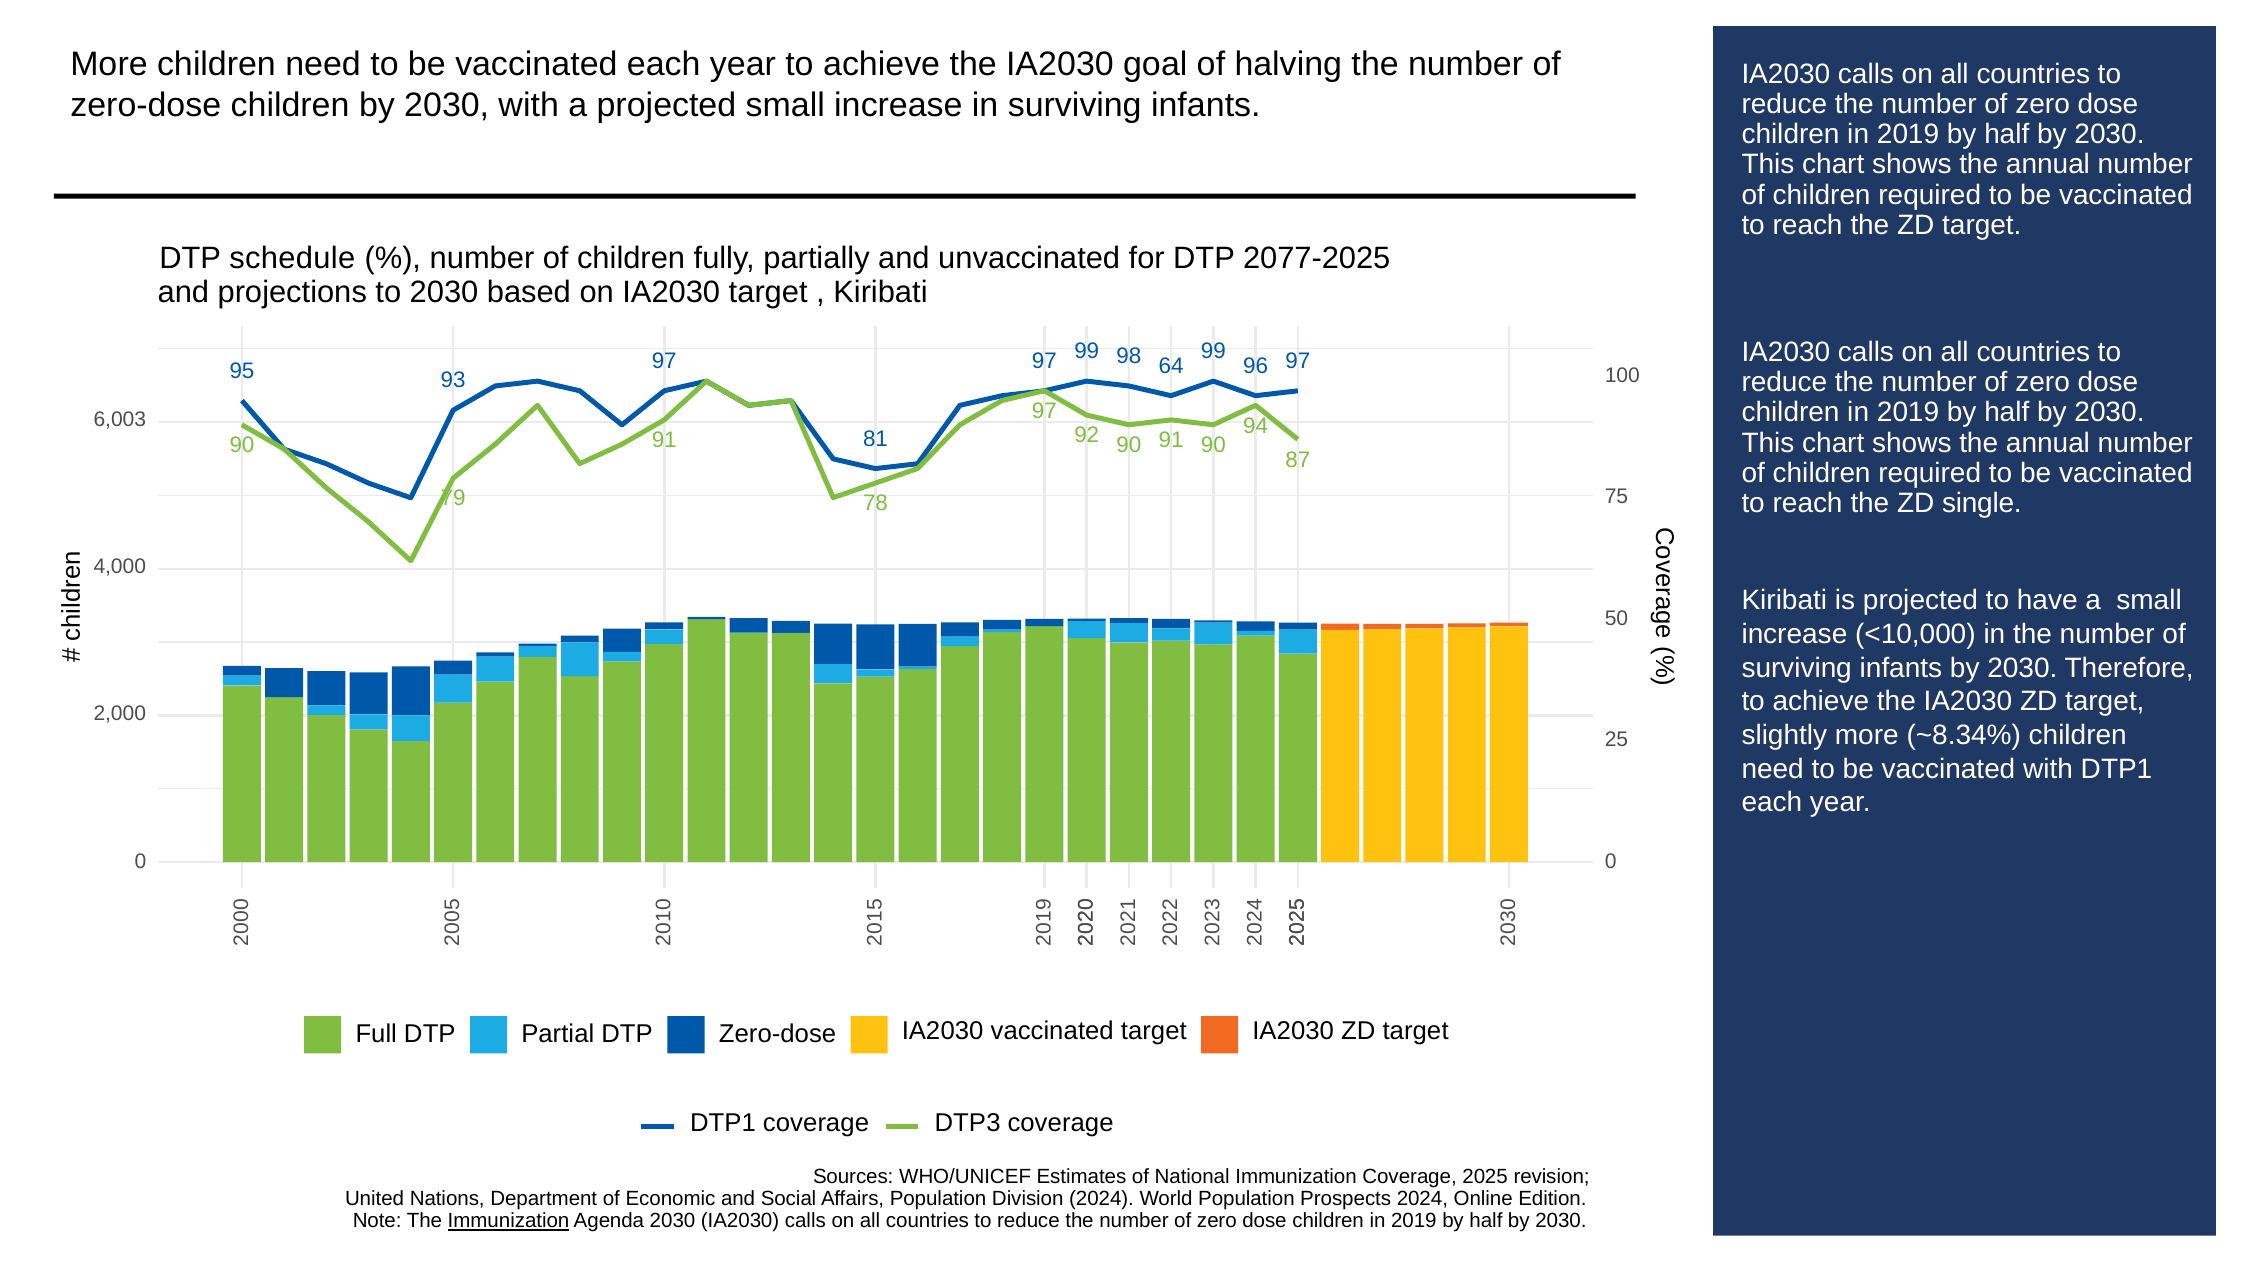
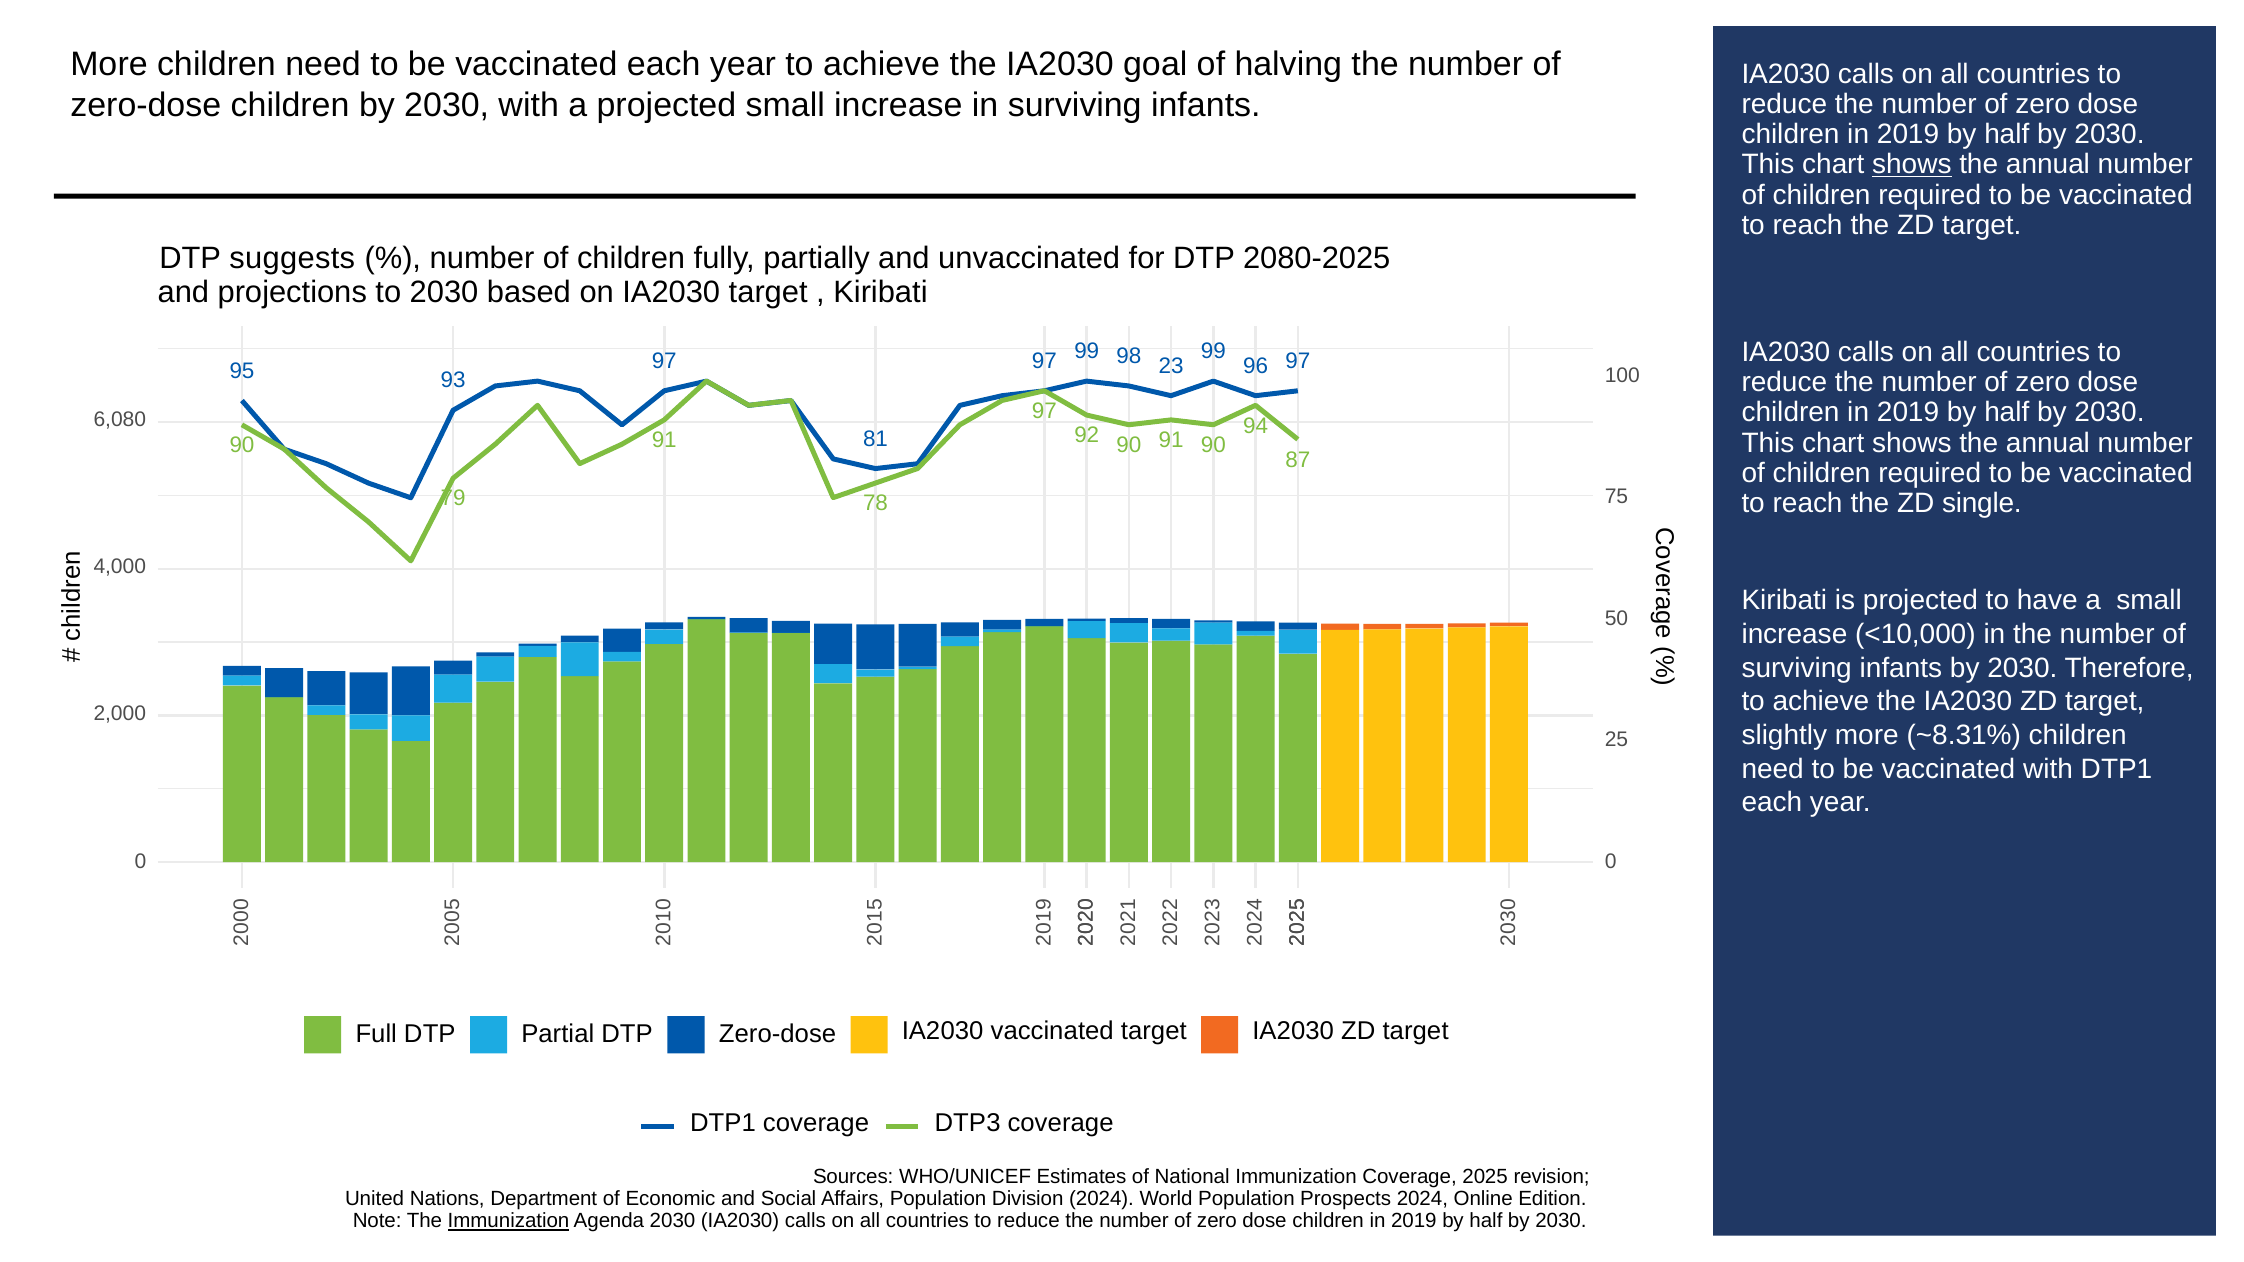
shows underline: none -> present (1912, 165)
schedule: schedule -> suggests (292, 258)
2077-2025: 2077-2025 -> 2080-2025 (1317, 258)
64: 64 -> 23 (1171, 366)
6,003: 6,003 -> 6,080 (120, 420)
~8.34%: ~8.34% -> ~8.31% (1964, 736)
